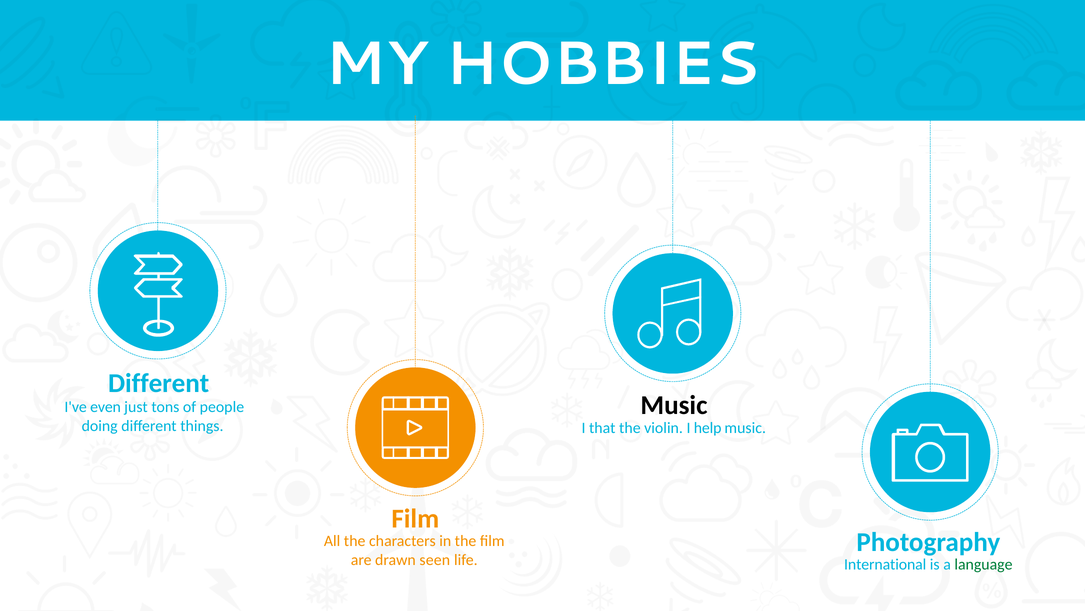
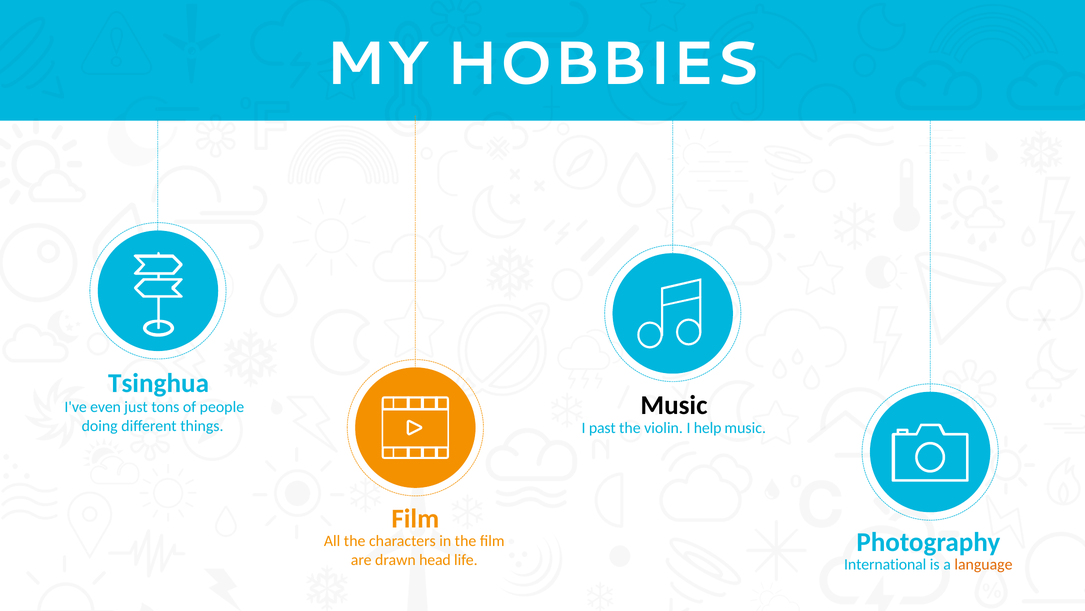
Different: Different -> Tsinghua (159, 383)
that: that -> past (602, 428)
seen: seen -> head (435, 560)
language colour: green -> orange (983, 564)
